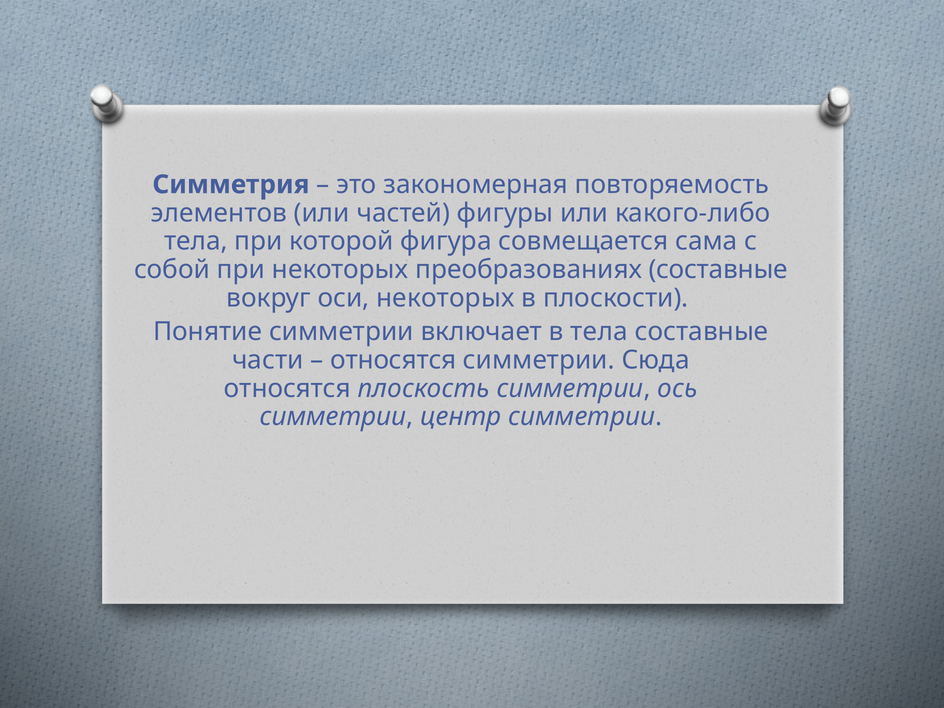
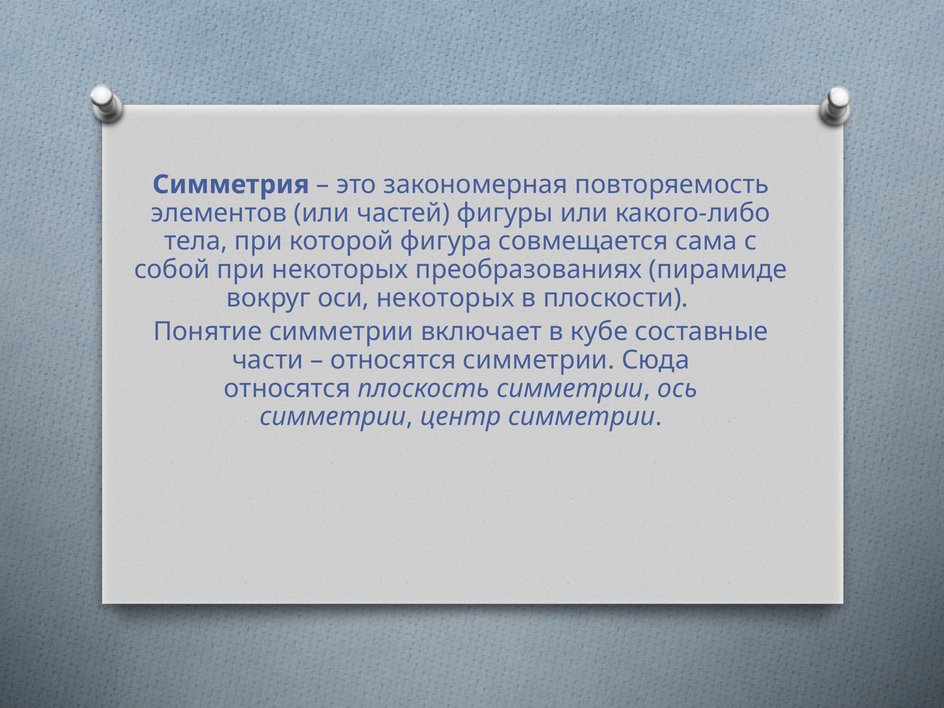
преобразованиях составные: составные -> пирамиде (718, 270)
в тела: тела -> кубе (599, 332)
